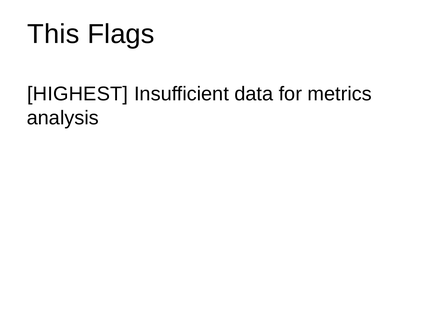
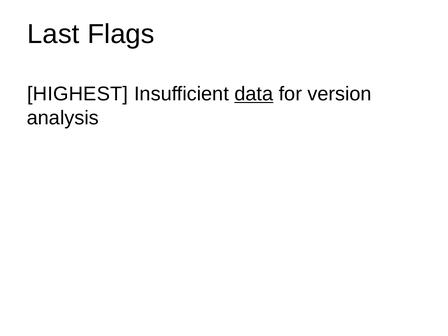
This: This -> Last (53, 34)
data underline: none -> present (254, 94)
metrics: metrics -> version (340, 94)
